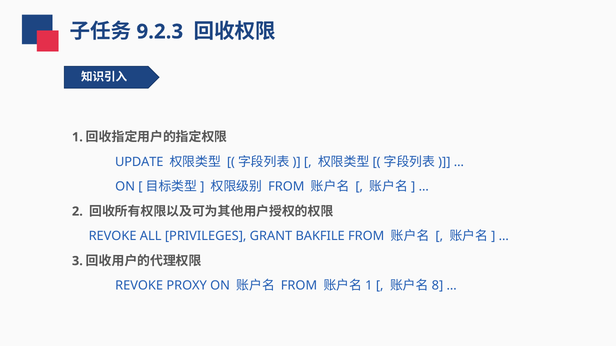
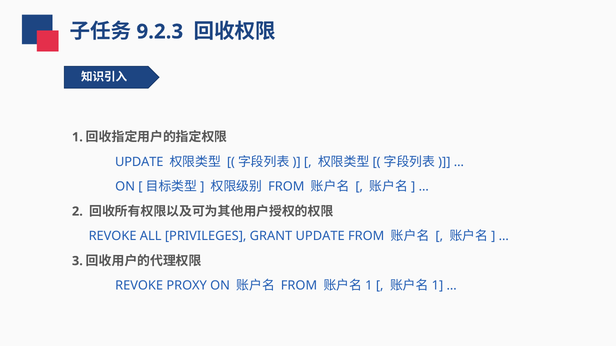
GRANT BAKFILE: BAKFILE -> UPDATE (320, 236)
8: 8 -> 1 (437, 286)
